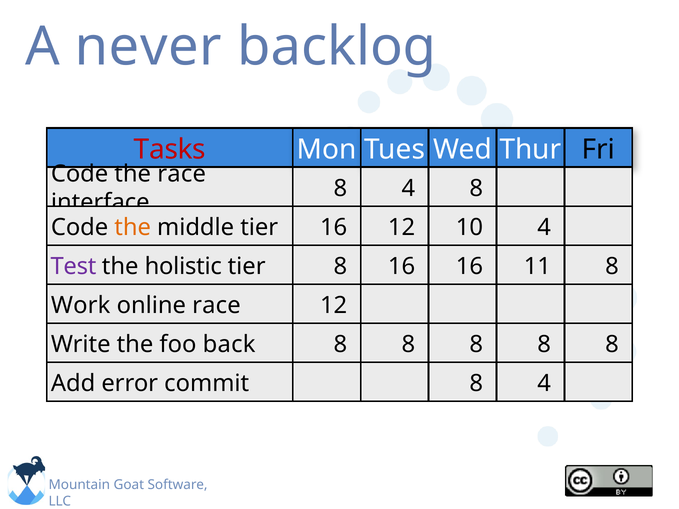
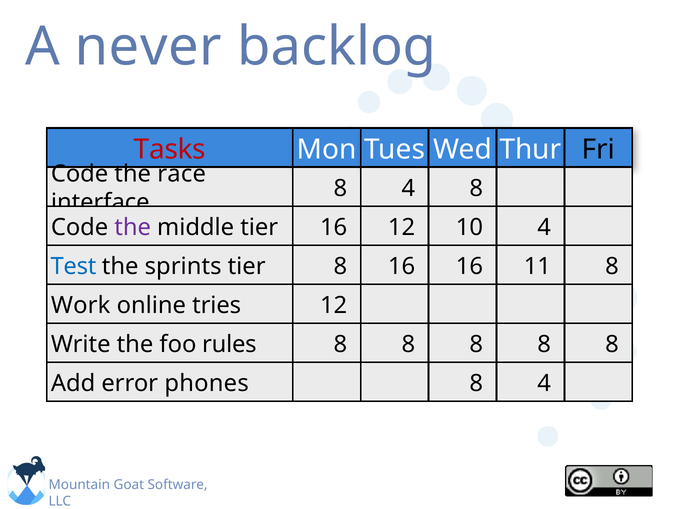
the colour: orange -> purple (133, 227)
Test colour: purple -> blue (73, 266)
holistic: holistic -> sprints (183, 266)
online race: race -> tries (217, 306)
back: back -> rules (229, 345)
commit: commit -> phones (207, 384)
